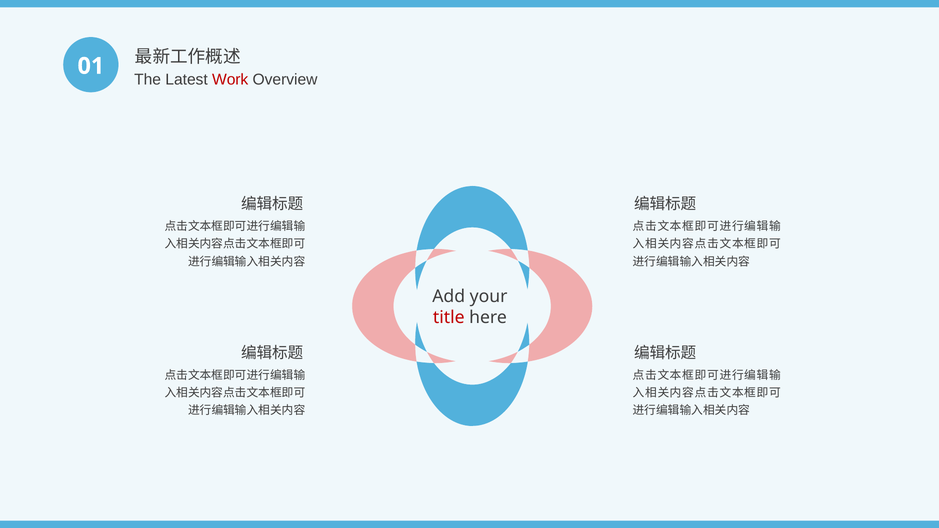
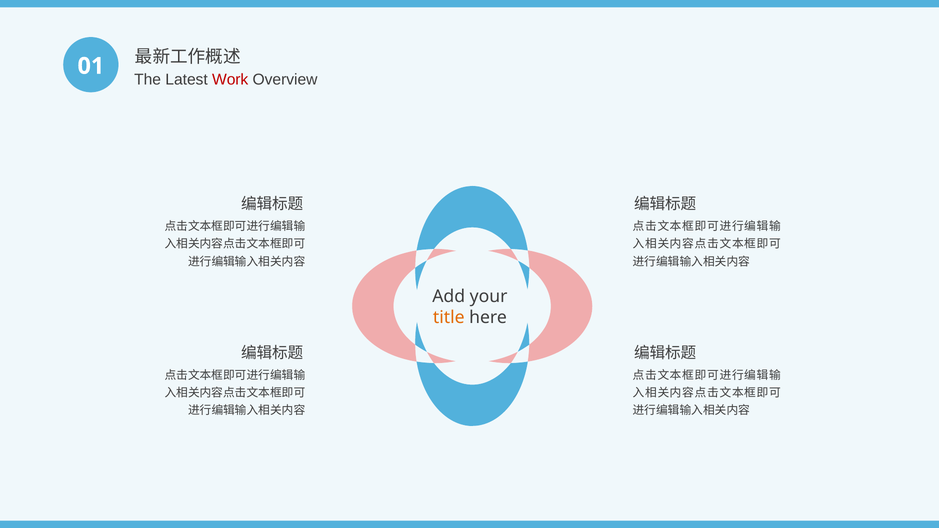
title colour: red -> orange (449, 318)
